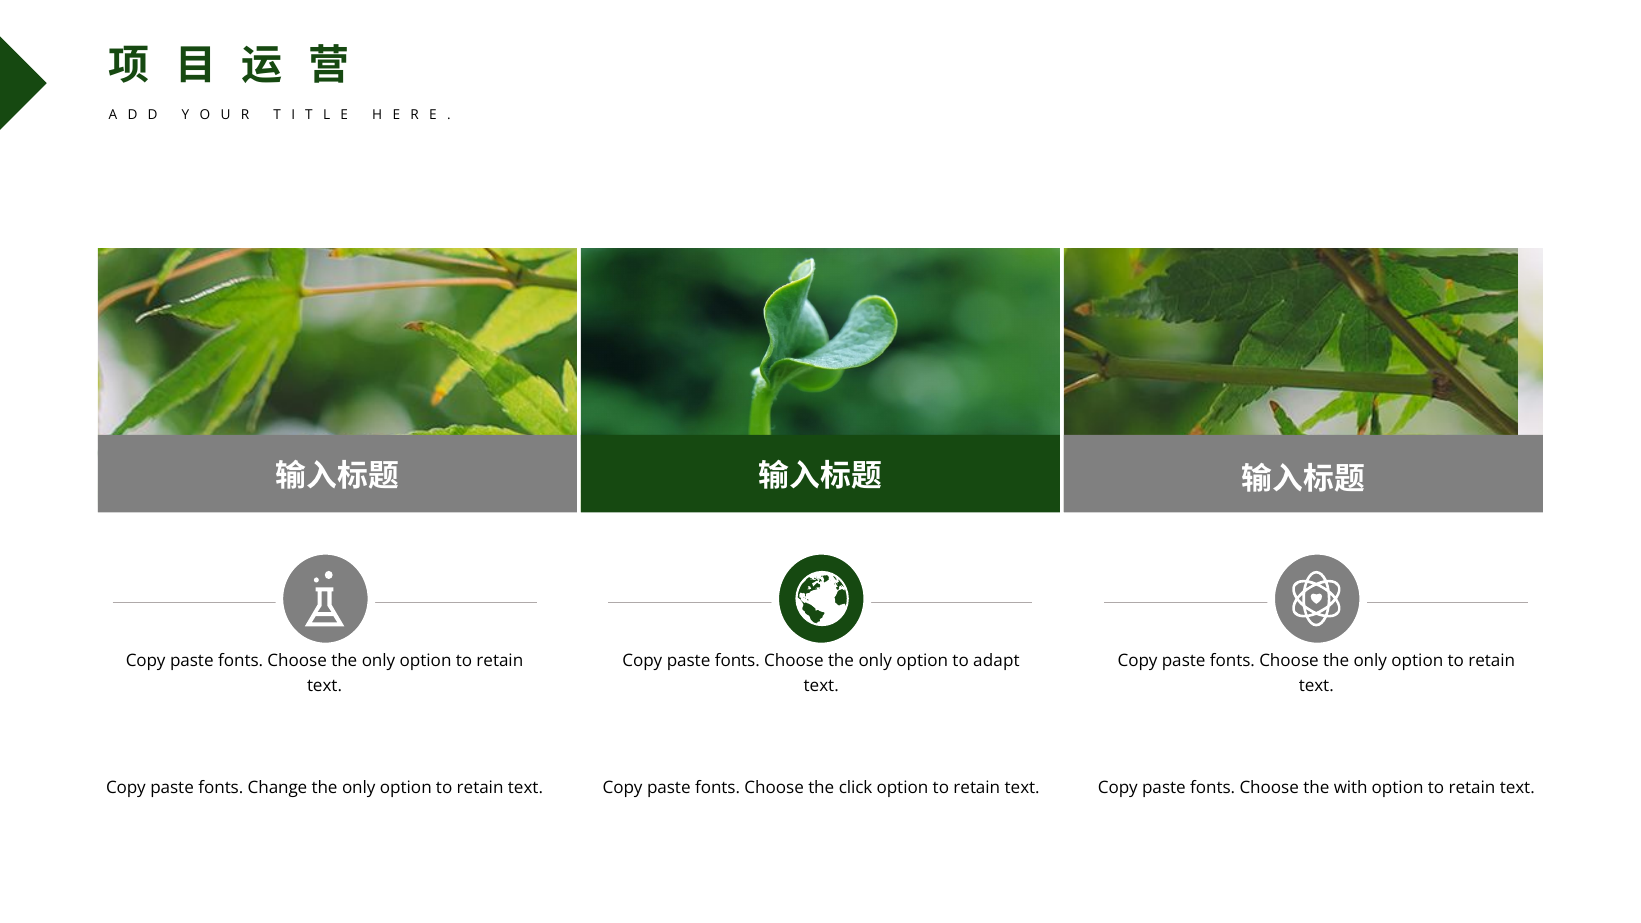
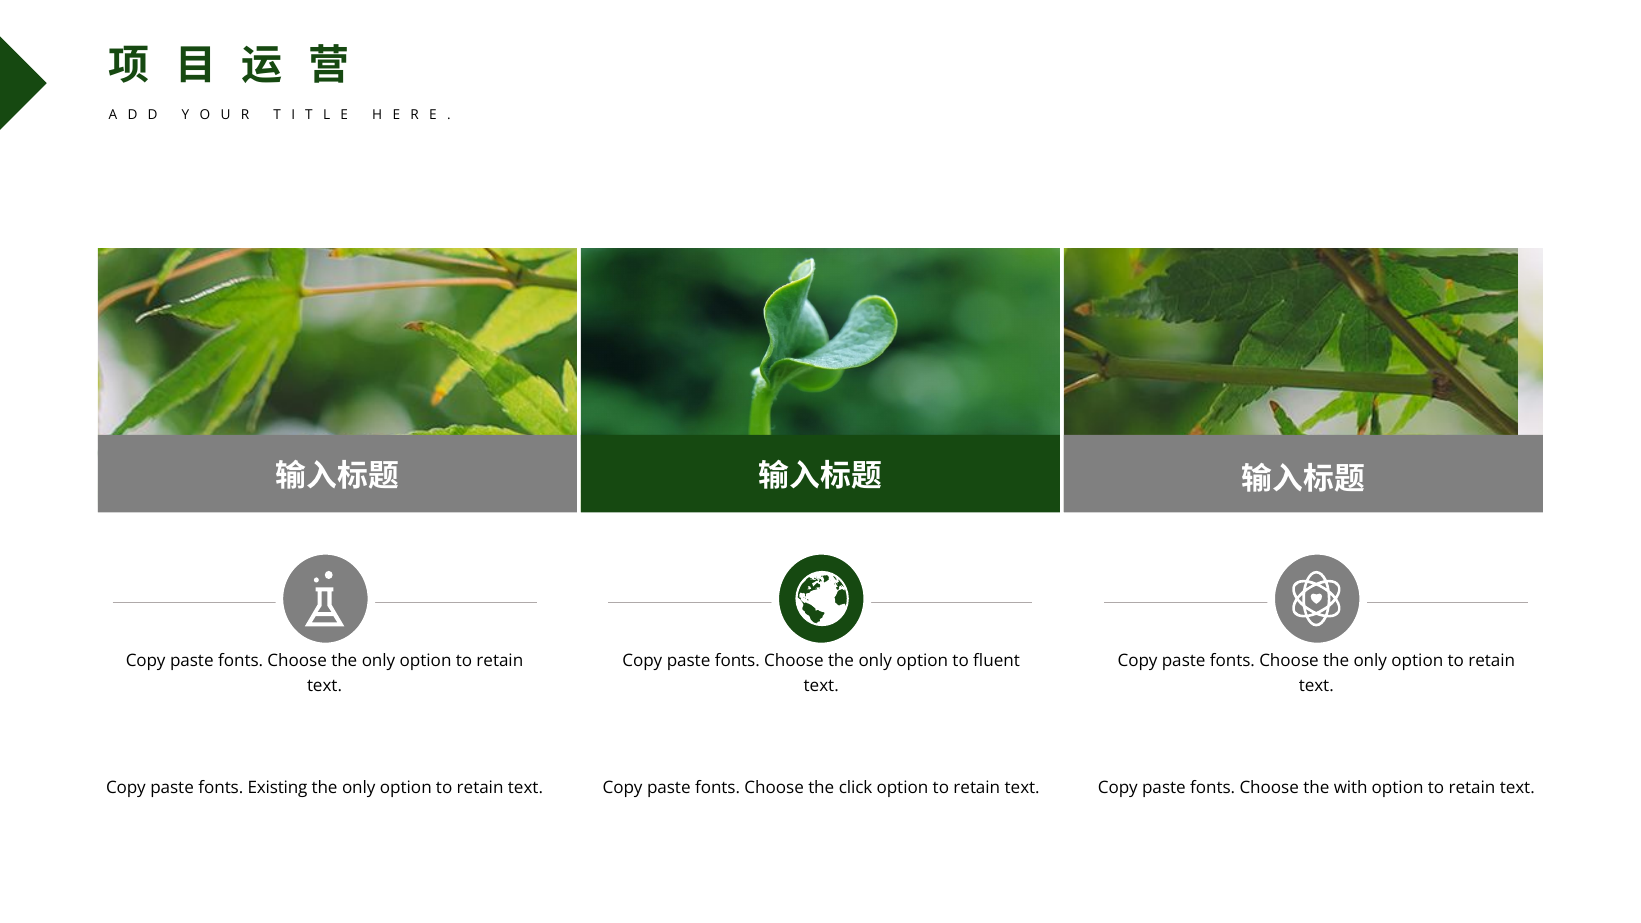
adapt: adapt -> fluent (997, 661)
Change: Change -> Existing (278, 788)
